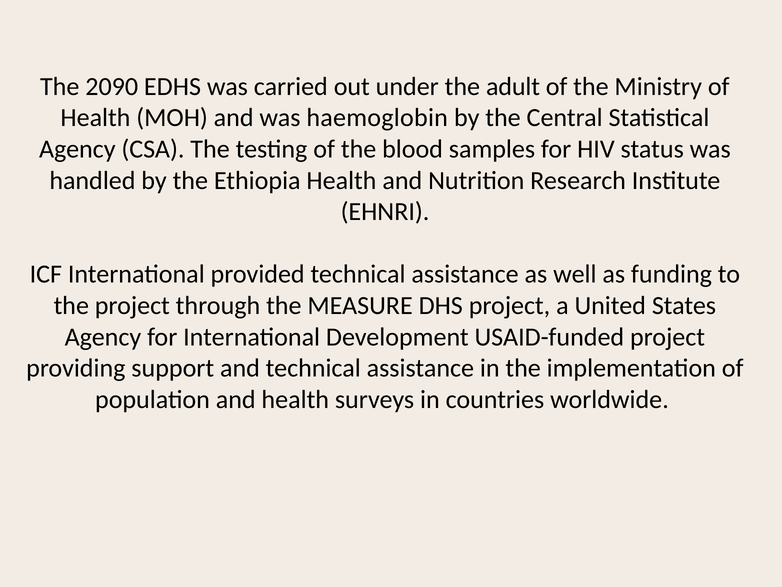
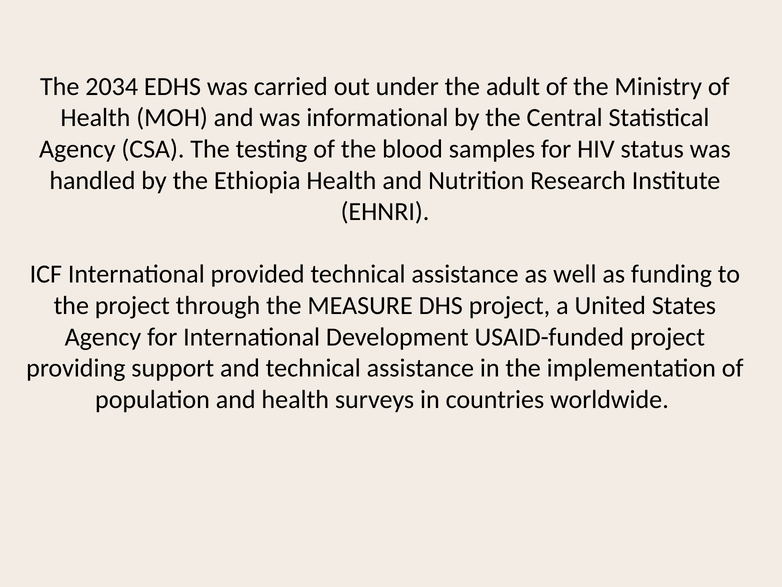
2090: 2090 -> 2034 (112, 86)
haemoglobin: haemoglobin -> informational (377, 118)
